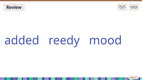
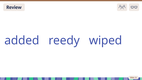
mood: mood -> wiped (106, 40)
